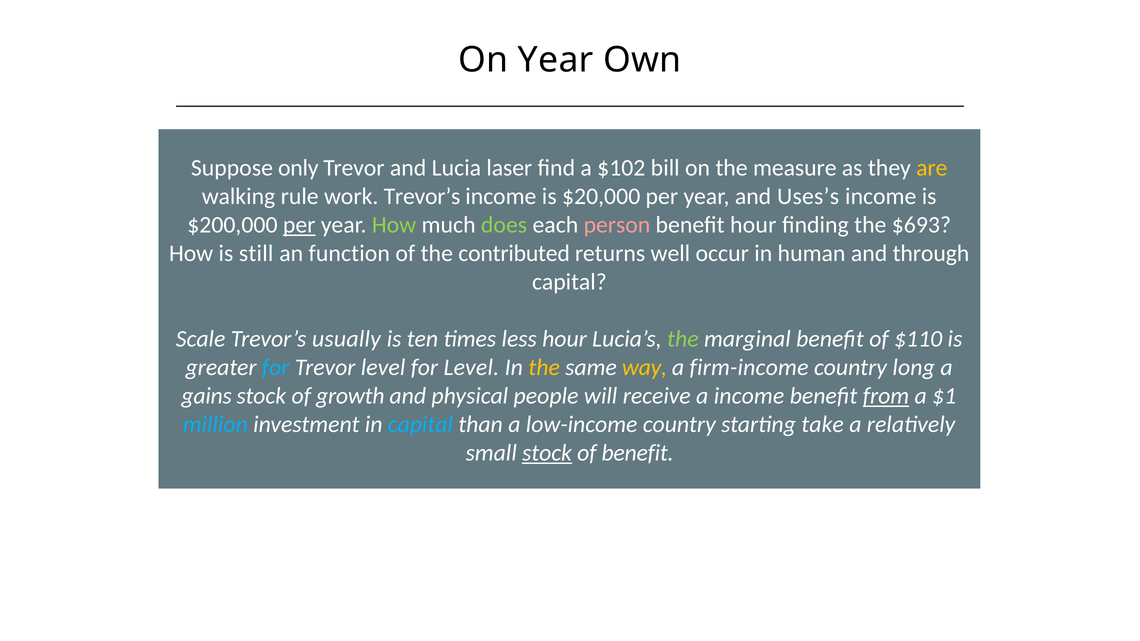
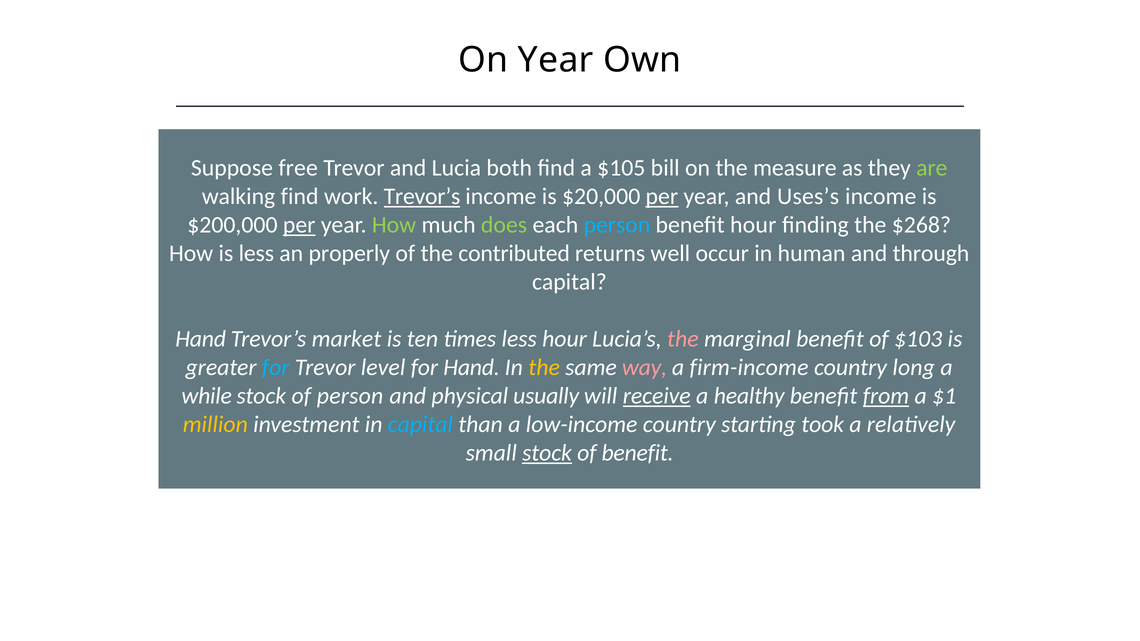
only: only -> free (298, 168)
laser: laser -> both (509, 168)
$102: $102 -> $105 (621, 168)
are colour: yellow -> light green (932, 168)
walking rule: rule -> find (300, 197)
Trevor’s underline: none -> present (422, 197)
per underline: none -> present (662, 197)
person colour: pink -> light blue (617, 225)
$693: $693 -> $268 (921, 225)
is still: still -> less (256, 254)
function: function -> properly (349, 254)
Scale: Scale -> Hand (201, 339)
usually: usually -> market (347, 339)
the colour: light green -> pink (683, 339)
$110: $110 -> $103 (918, 339)
for Level: Level -> Hand (472, 368)
way colour: yellow -> pink (644, 368)
gains: gains -> while (207, 396)
of growth: growth -> person (350, 396)
people: people -> usually (546, 396)
receive underline: none -> present (657, 396)
a income: income -> healthy (749, 396)
million colour: light blue -> yellow (215, 425)
take: take -> took (823, 425)
